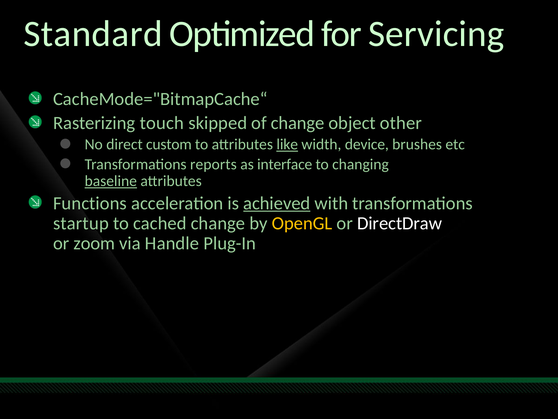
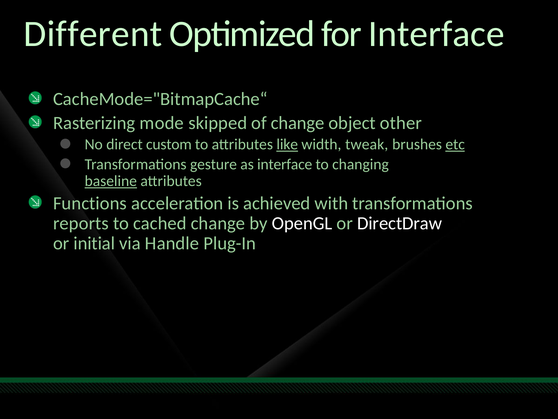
Standard: Standard -> Different (93, 34)
for Servicing: Servicing -> Interface (436, 34)
touch: touch -> mode (162, 123)
device: device -> tweak (367, 144)
etc underline: none -> present (455, 144)
reports: reports -> gesture (213, 164)
achieved underline: present -> none (277, 203)
startup: startup -> reports (81, 223)
OpenGL colour: yellow -> white (302, 223)
zoom: zoom -> initial (94, 243)
